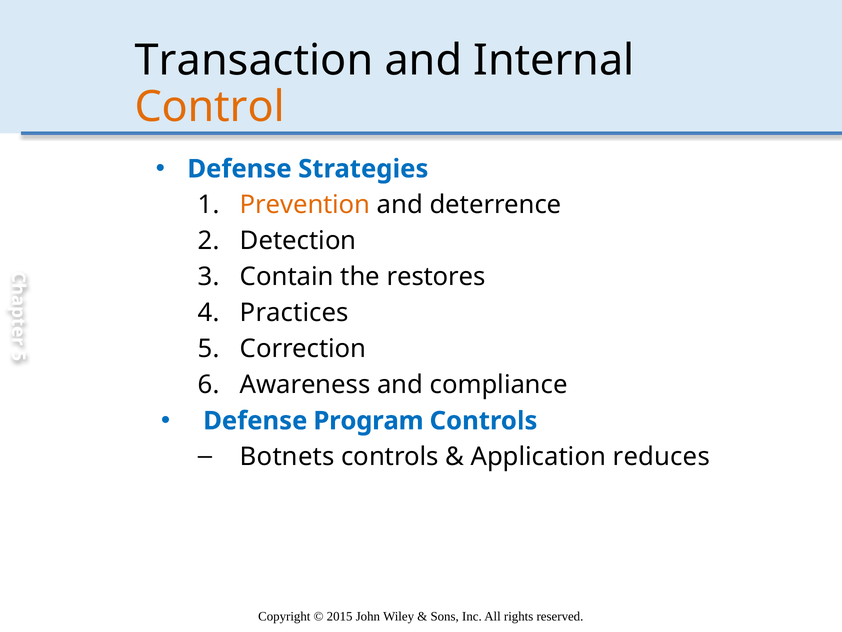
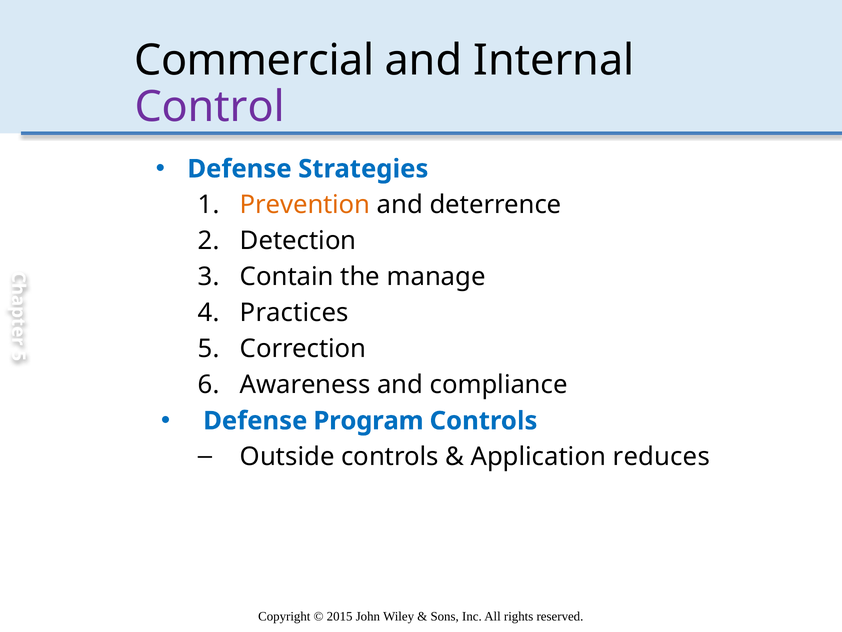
Transaction: Transaction -> Commercial (254, 60)
Control colour: orange -> purple (210, 107)
restores: restores -> manage (436, 277)
Botnets: Botnets -> Outside (287, 457)
